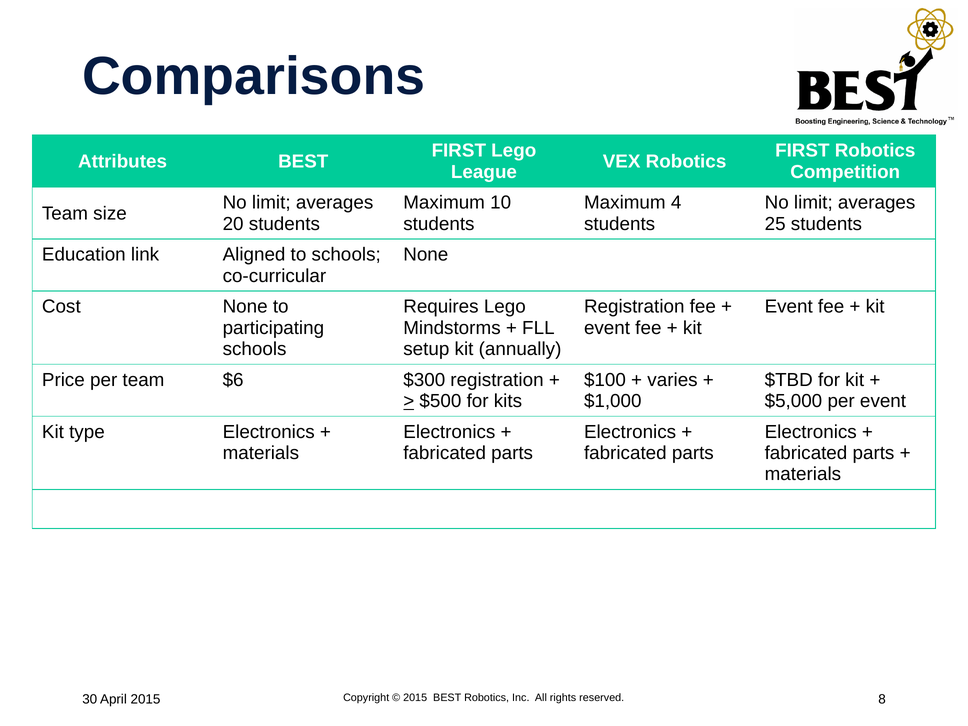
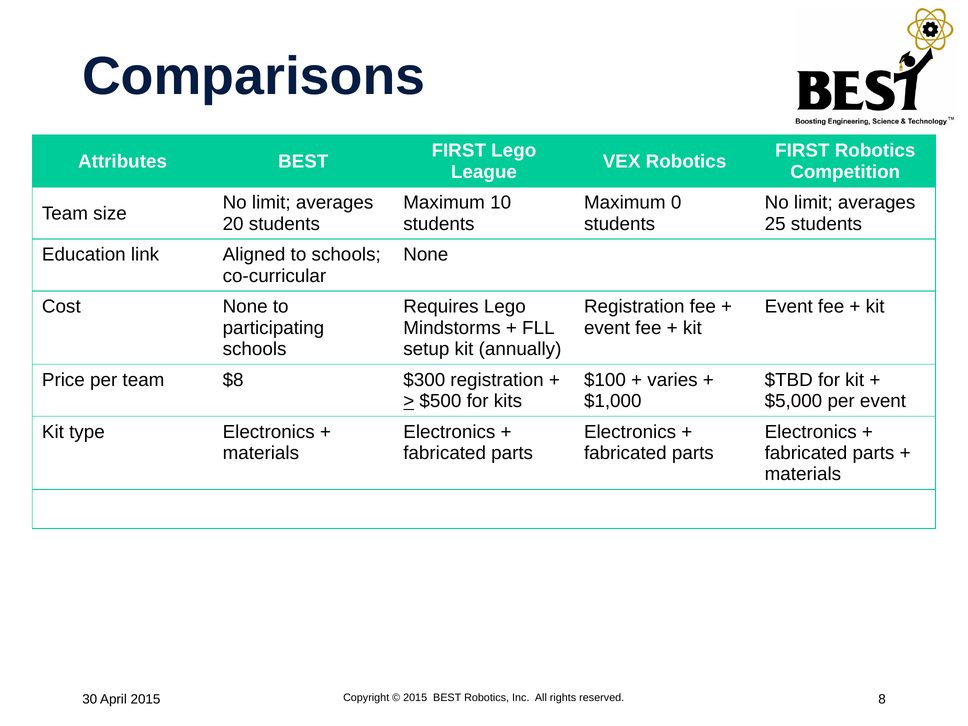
4: 4 -> 0 (676, 203)
$6: $6 -> $8 (233, 380)
